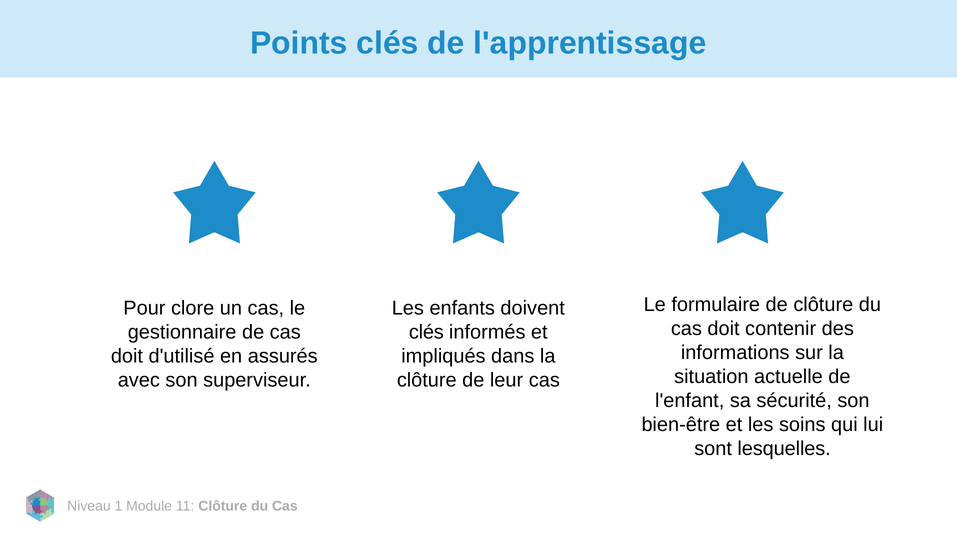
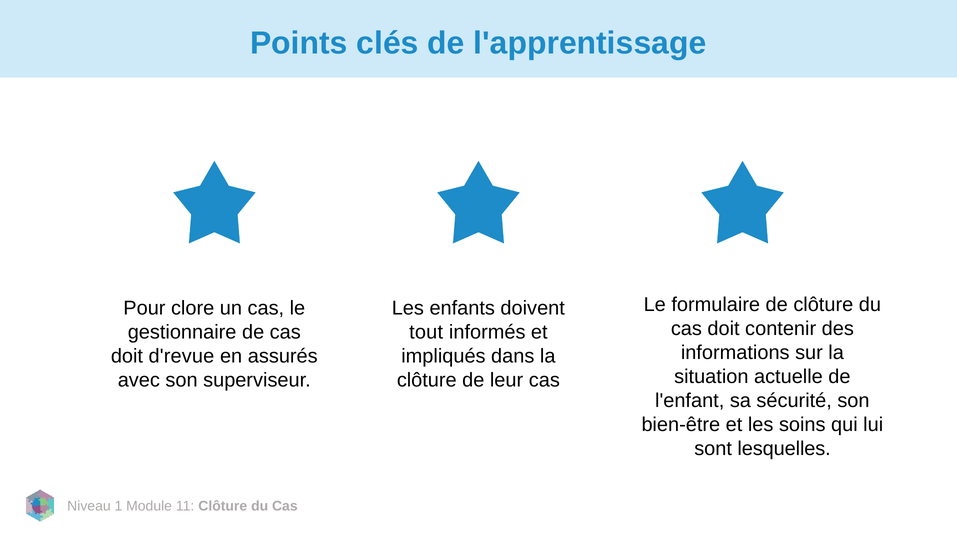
clés: clés -> tout (426, 332)
d'utilisé: d'utilisé -> d'revue (181, 356)
